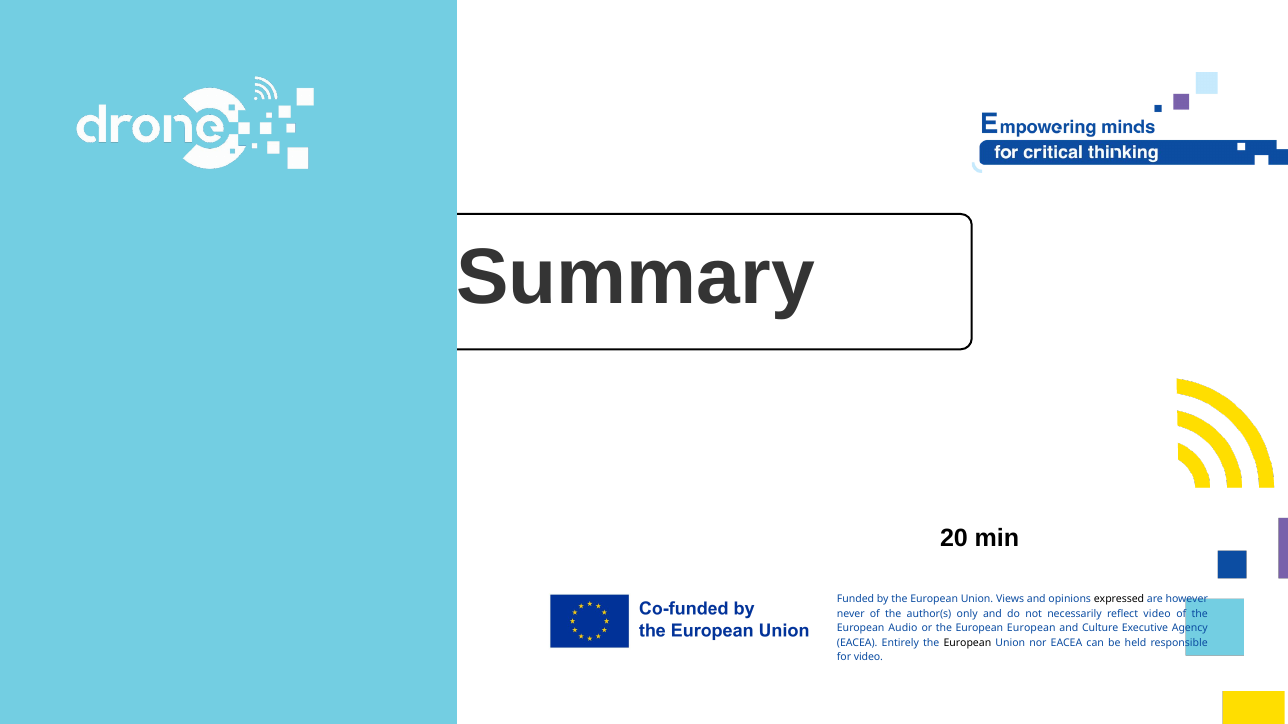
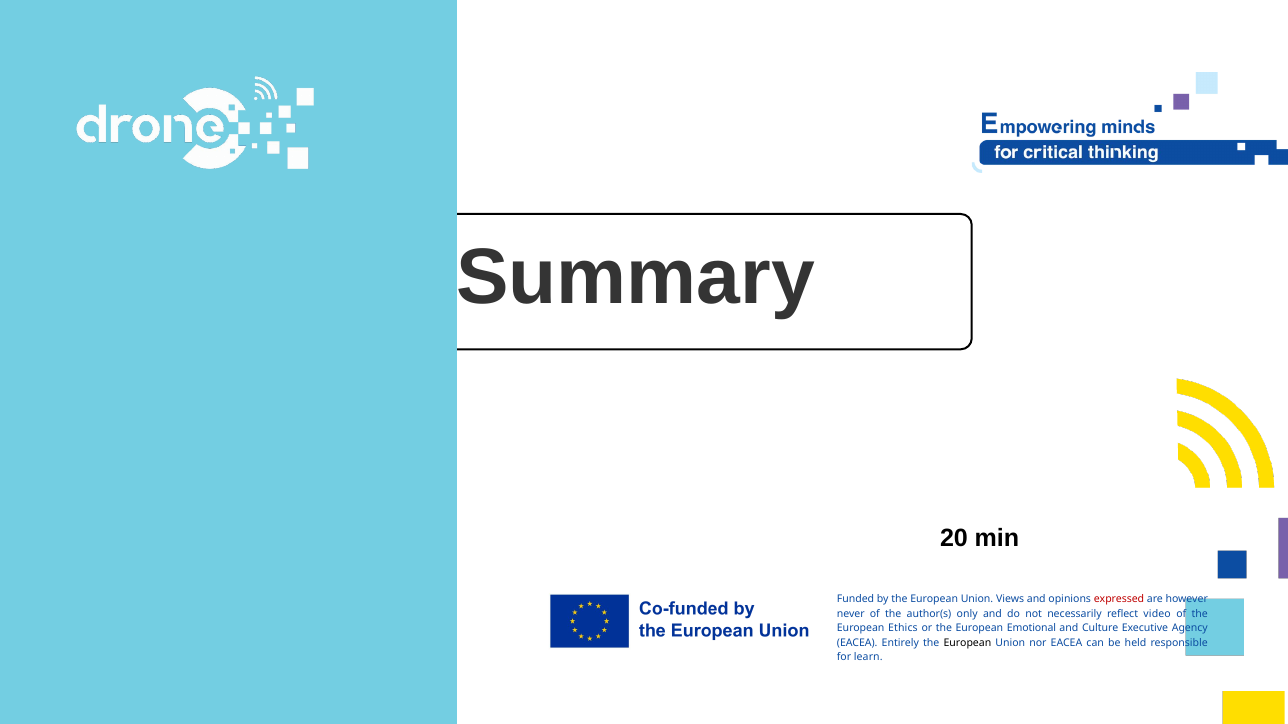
expressed colour: black -> red (1119, 599)
Audio: Audio -> Ethics (903, 629)
European European: European -> Emotional (1031, 629)
for video: video -> learn (868, 658)
